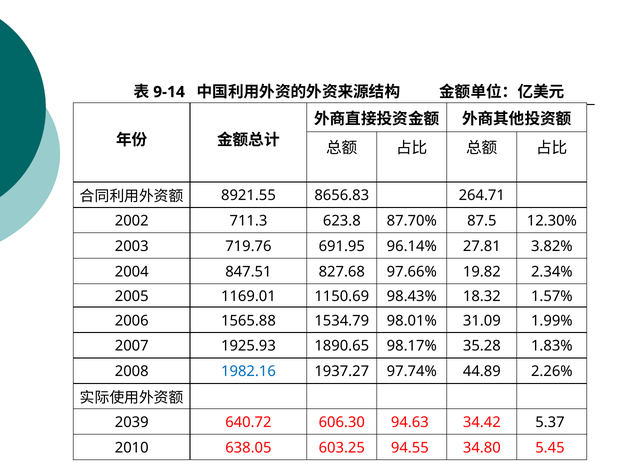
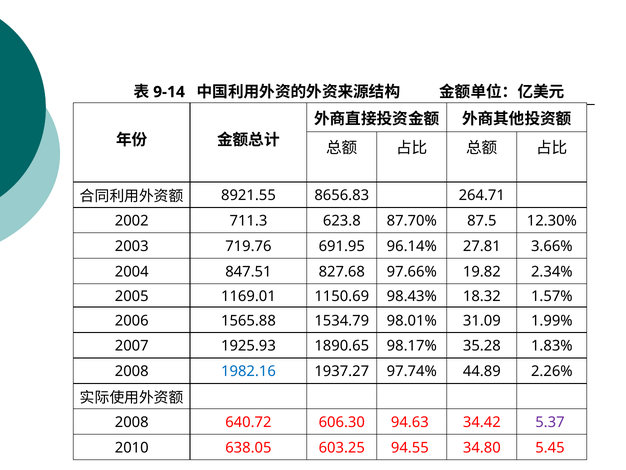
3.82%: 3.82% -> 3.66% (552, 246)
2039: 2039 -> 2008 (132, 422)
5.37 colour: black -> purple (550, 422)
